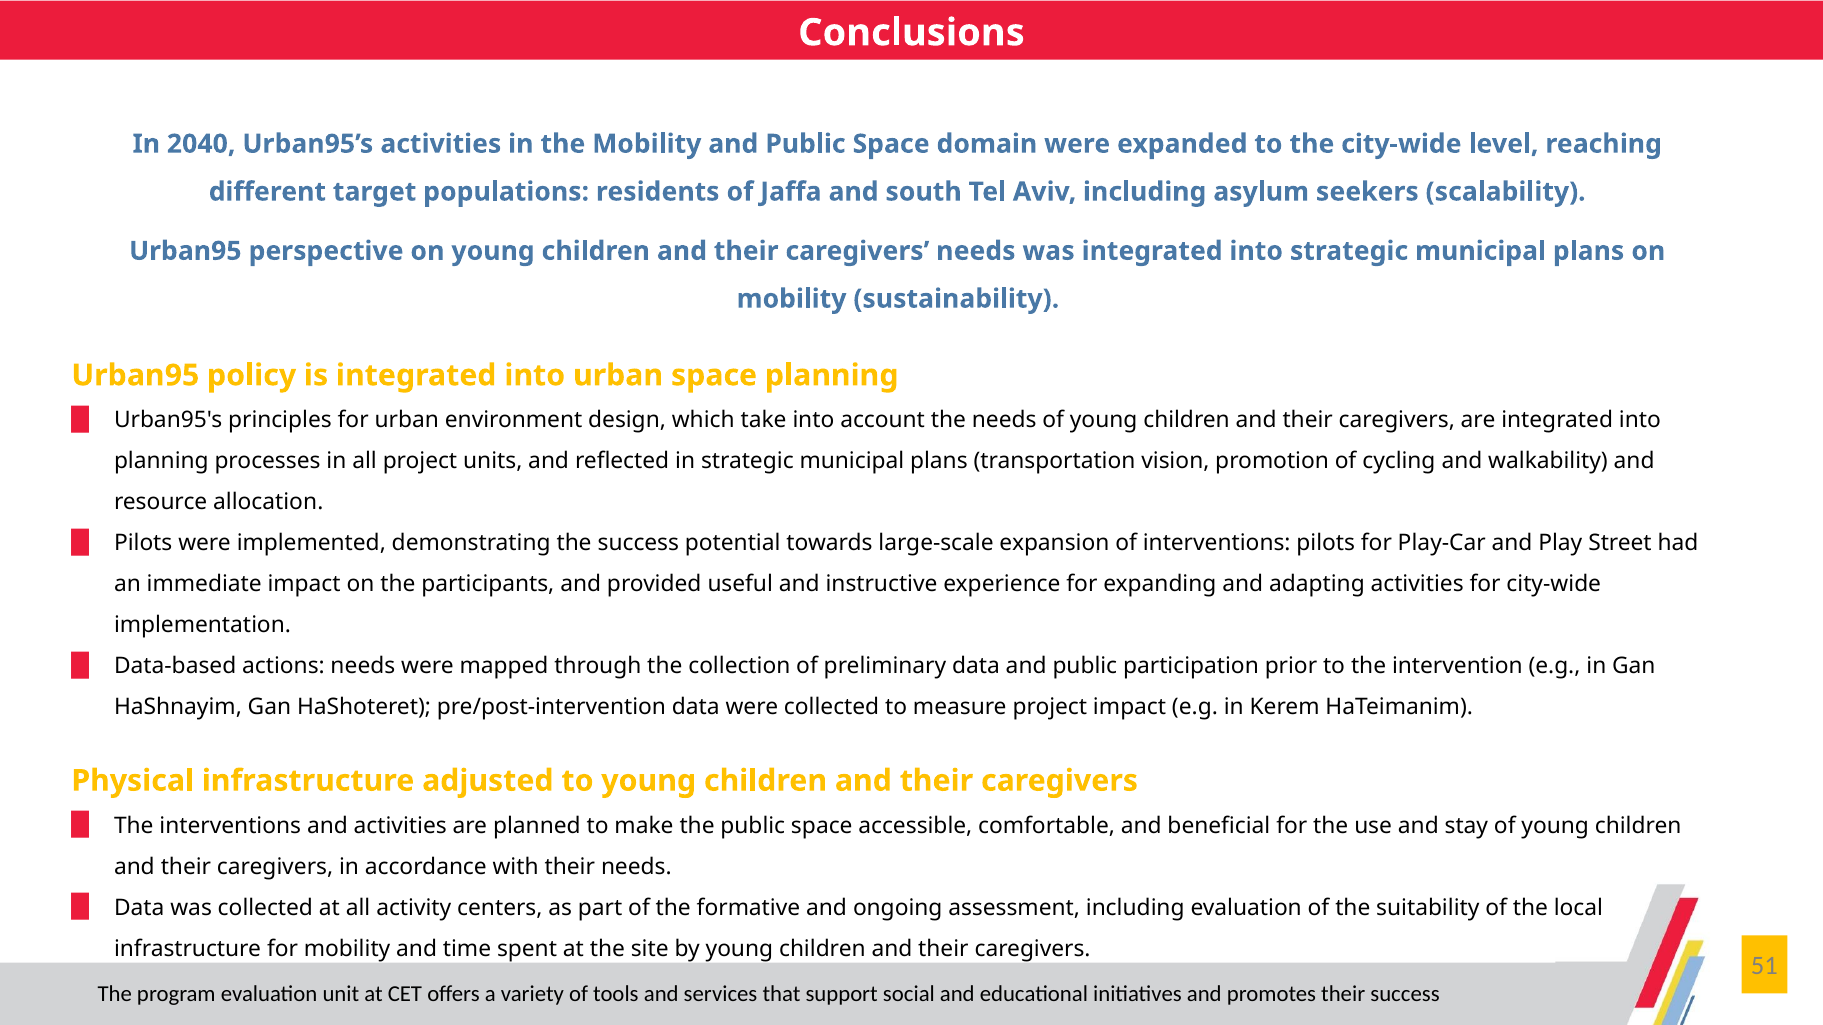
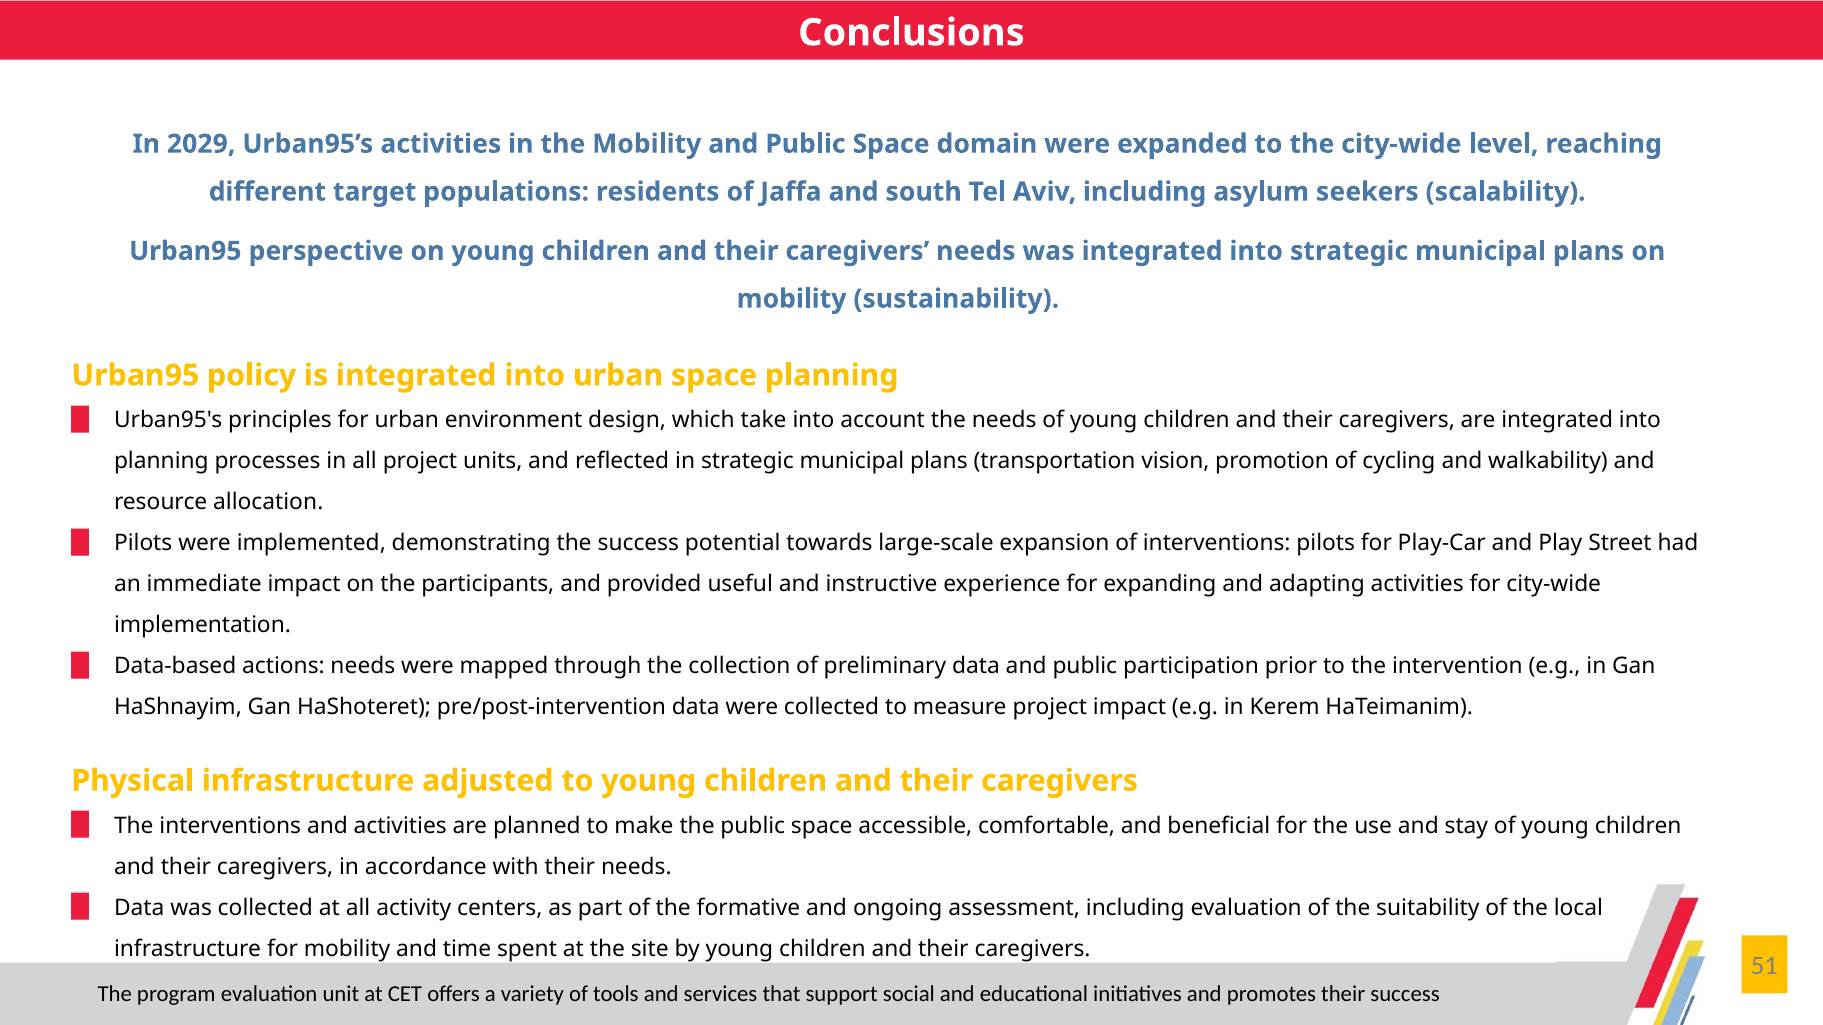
2040: 2040 -> 2029 (201, 144)
